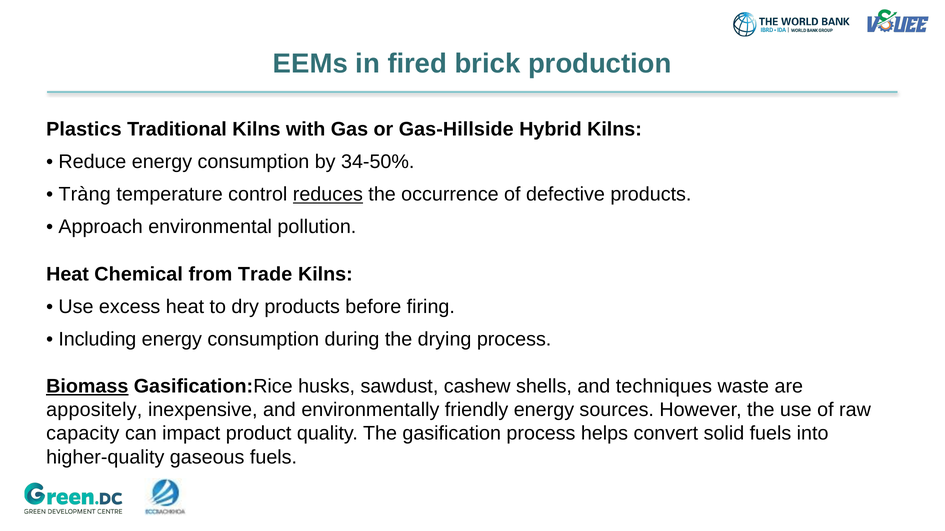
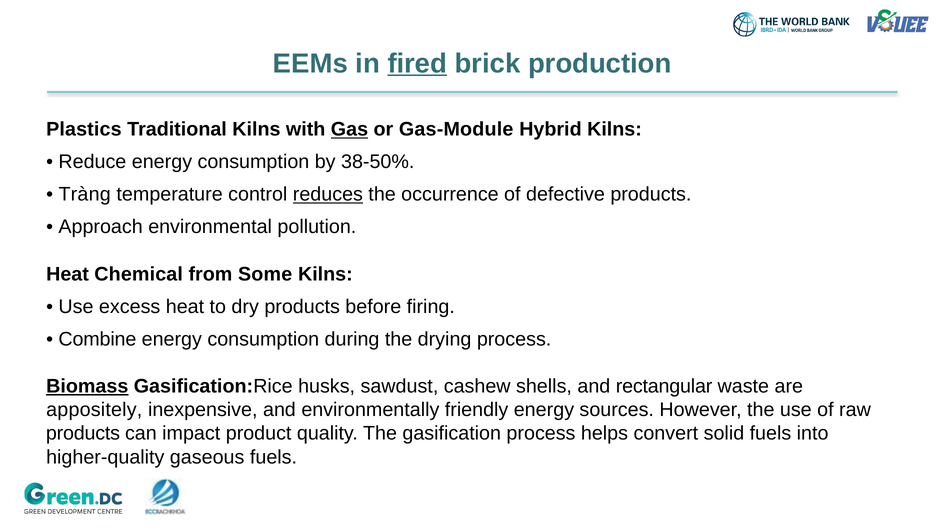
fired underline: none -> present (417, 64)
Gas underline: none -> present (349, 130)
Gas-Hillside: Gas-Hillside -> Gas-Module (456, 130)
34-50%: 34-50% -> 38-50% (378, 162)
Trade: Trade -> Some (265, 274)
Including: Including -> Combine (97, 339)
techniques: techniques -> rectangular (664, 387)
capacity: capacity -> products (83, 434)
